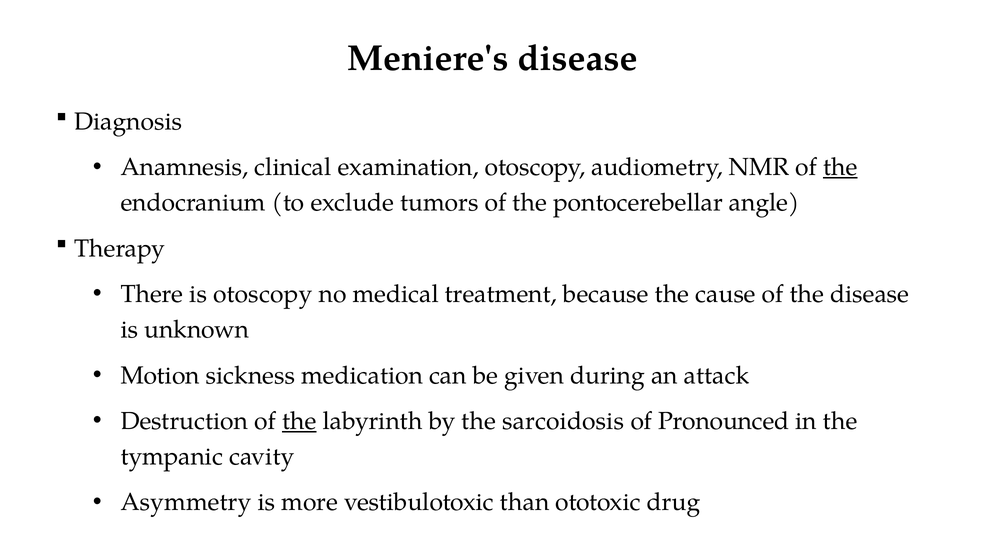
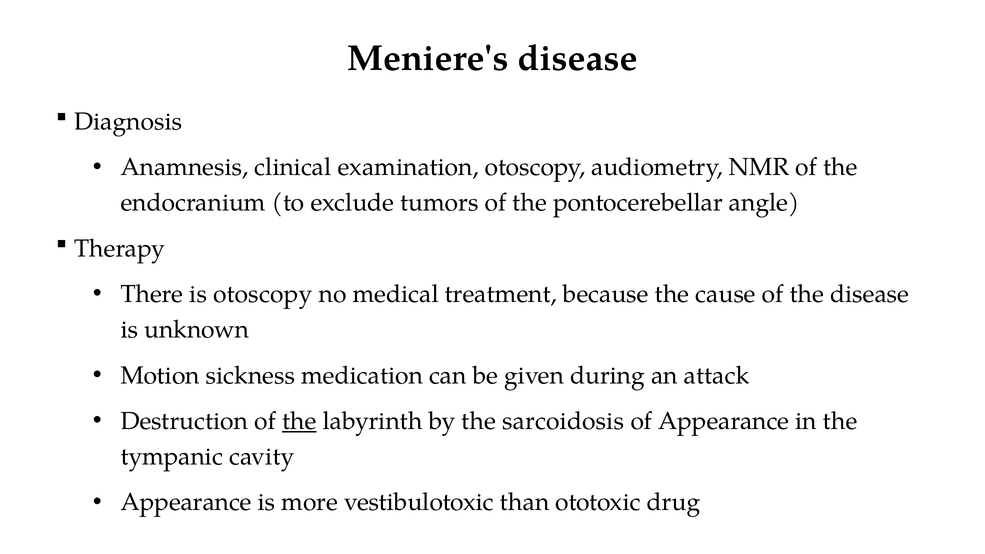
the underline: present -> none (840, 167)
of Pronounced: Pronounced -> Appearance (724, 421)
Asymmetry: Asymmetry -> Appearance (186, 502)
